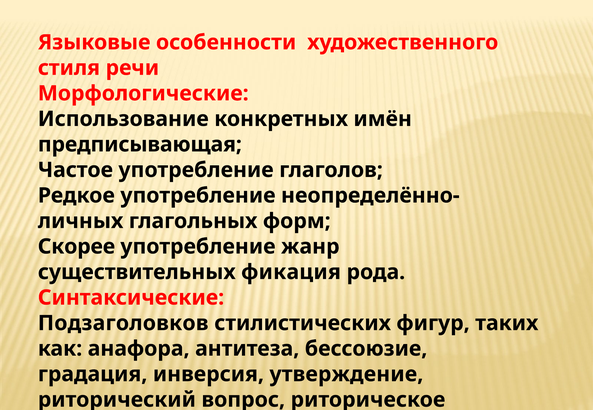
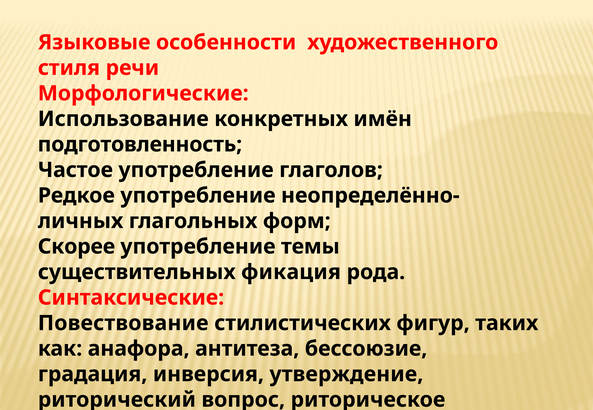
предписывающая: предписывающая -> подготовленность (140, 145)
жанр: жанр -> темы (310, 247)
Подзаголовков: Подзаголовков -> Повествование (123, 324)
